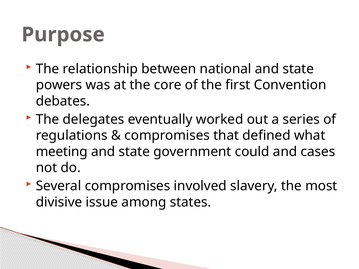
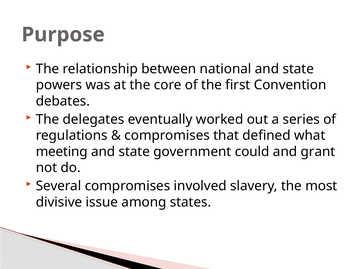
cases: cases -> grant (318, 152)
